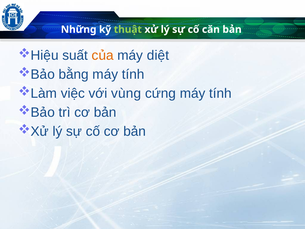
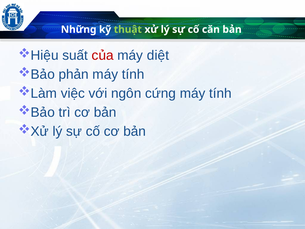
của colour: orange -> red (103, 55)
bằng: bằng -> phản (74, 74)
vùng: vùng -> ngôn (126, 93)
